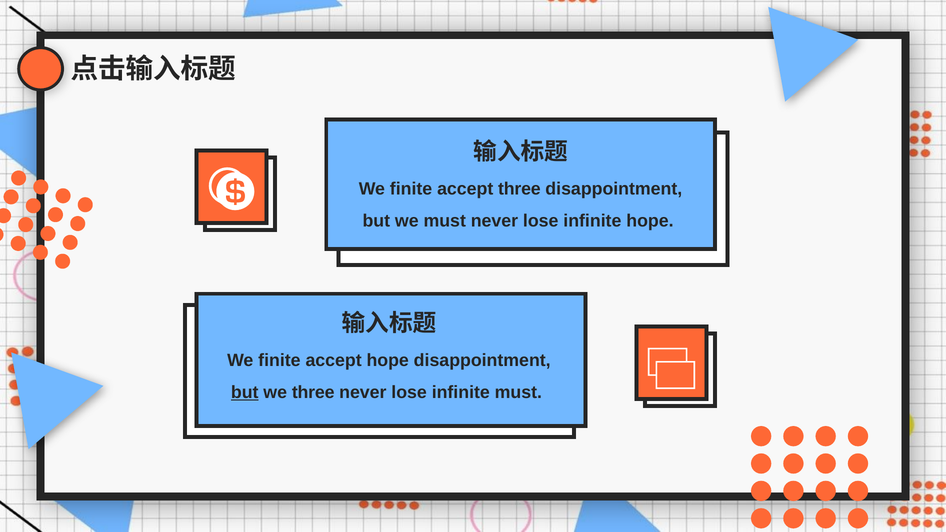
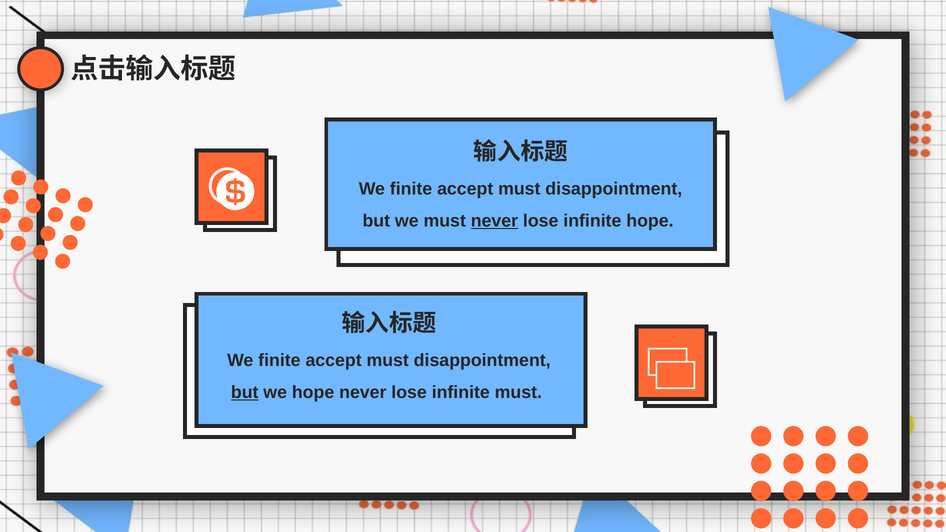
three: three -> must (519, 189)
never underline: none -> present (494, 221)
hope: hope -> must (388, 361)
we three: three -> hope (313, 393)
